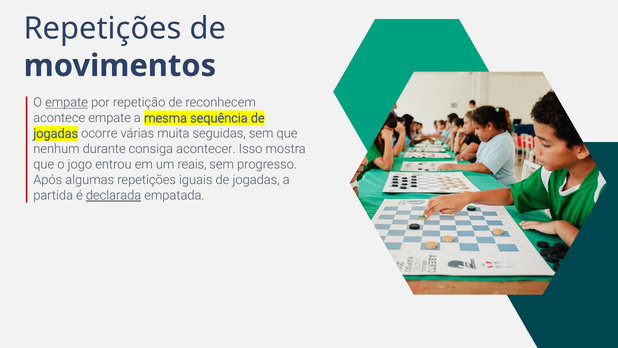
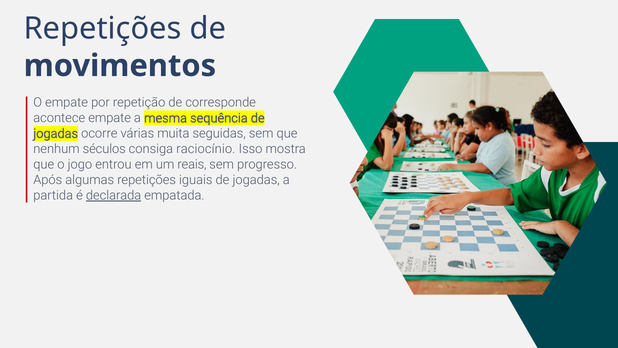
empate underline: present -> none (67, 103)
reconhecem: reconhecem -> corresponde (221, 103)
durante: durante -> séculos (104, 149)
acontecer: acontecer -> raciocínio (206, 149)
